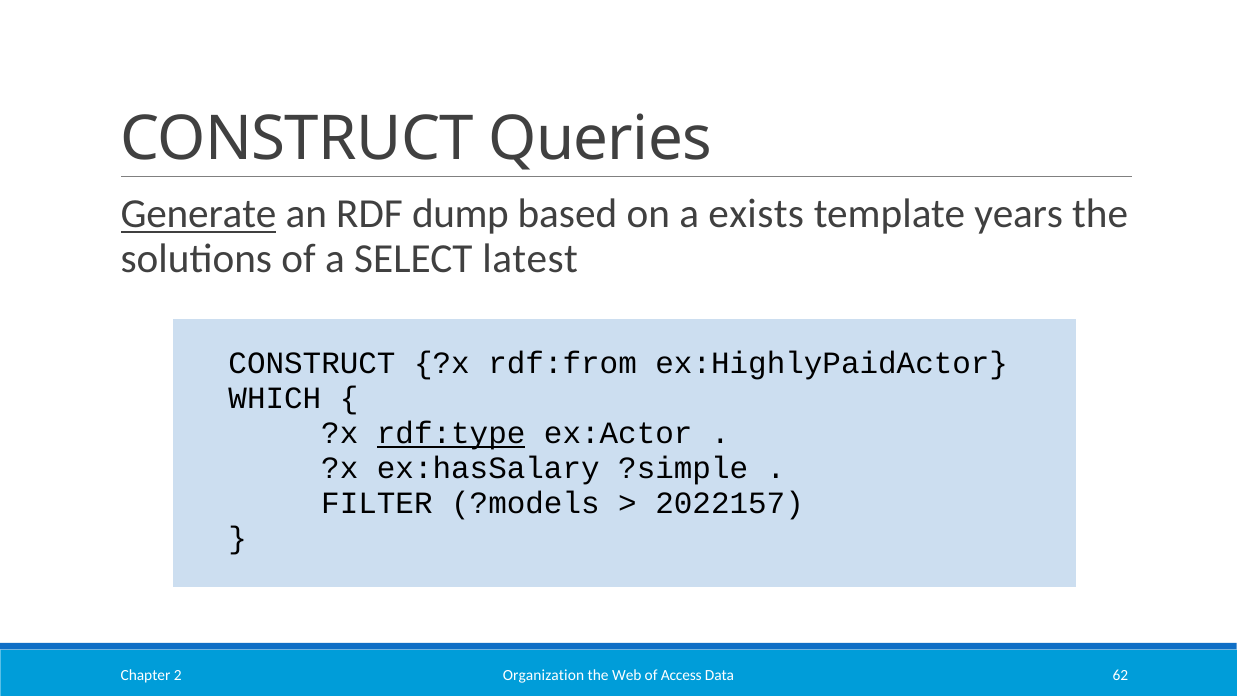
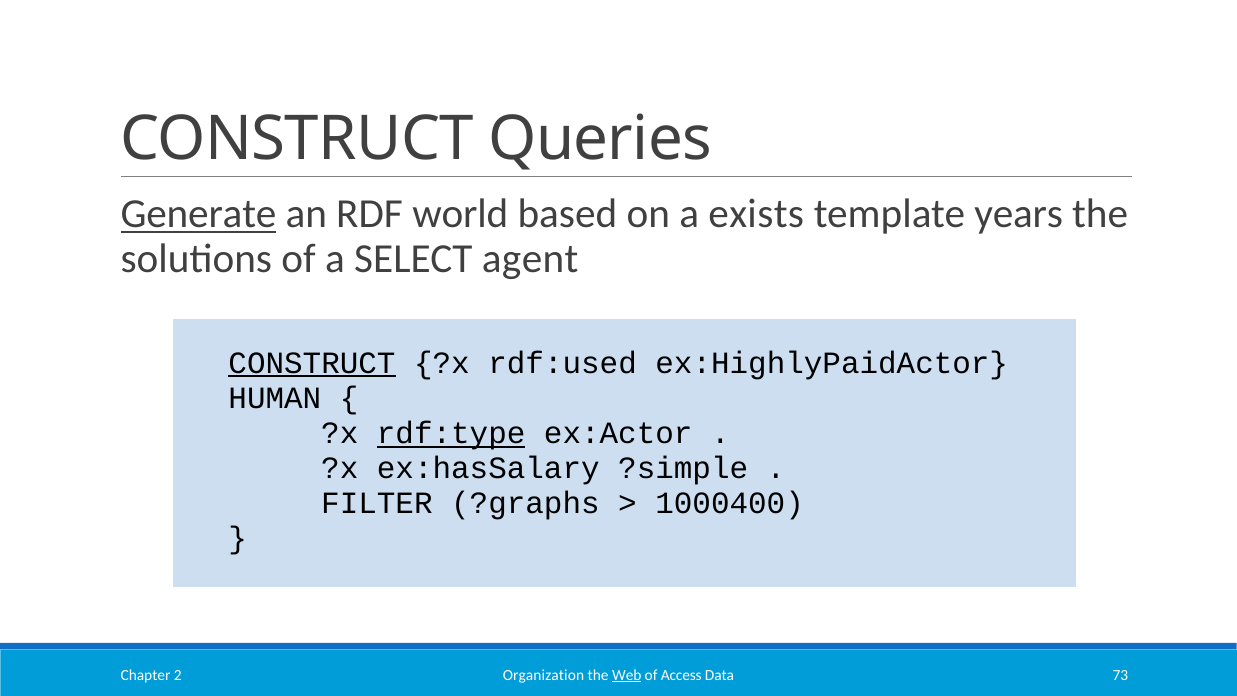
dump: dump -> world (460, 214)
latest: latest -> agent (530, 259)
CONSTRUCT underline: none -> present (312, 363)
rdf:from: rdf:from -> rdf:used (563, 363)
WHICH: WHICH -> HUMAN (275, 398)
?models: ?models -> ?graphs (525, 503)
2022157: 2022157 -> 1000400 (730, 503)
Web underline: none -> present (627, 675)
62: 62 -> 73 (1121, 675)
